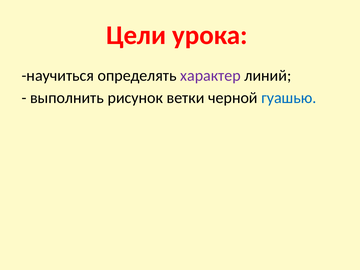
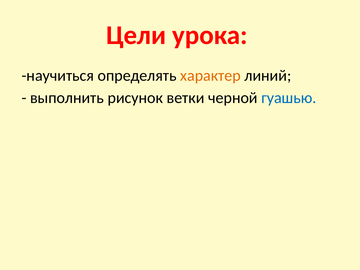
характер colour: purple -> orange (210, 76)
